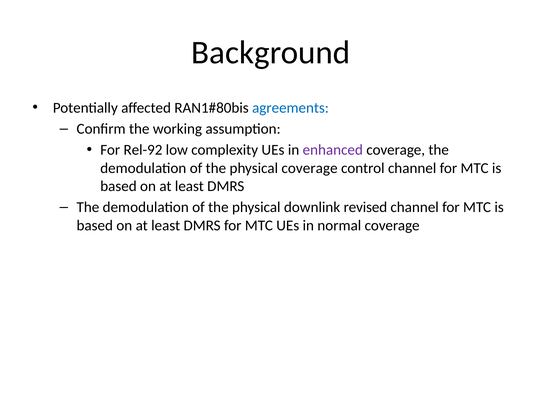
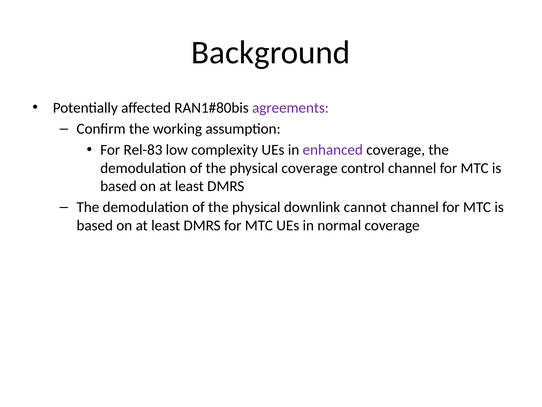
agreements colour: blue -> purple (290, 108)
Rel-92: Rel-92 -> Rel-83 (143, 150)
revised: revised -> cannot (365, 207)
